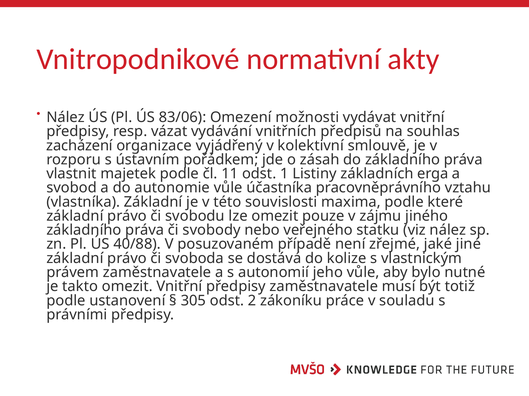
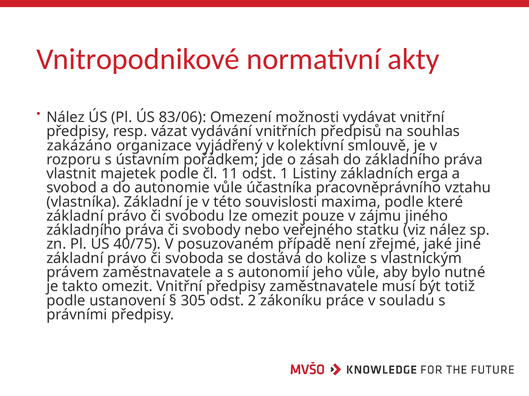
zacházení: zacházení -> zakázáno (79, 146)
40/88: 40/88 -> 40/75 (137, 245)
